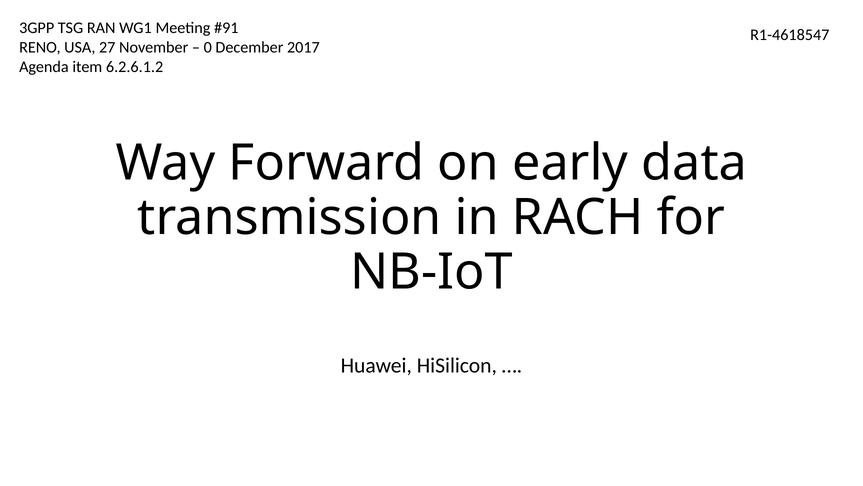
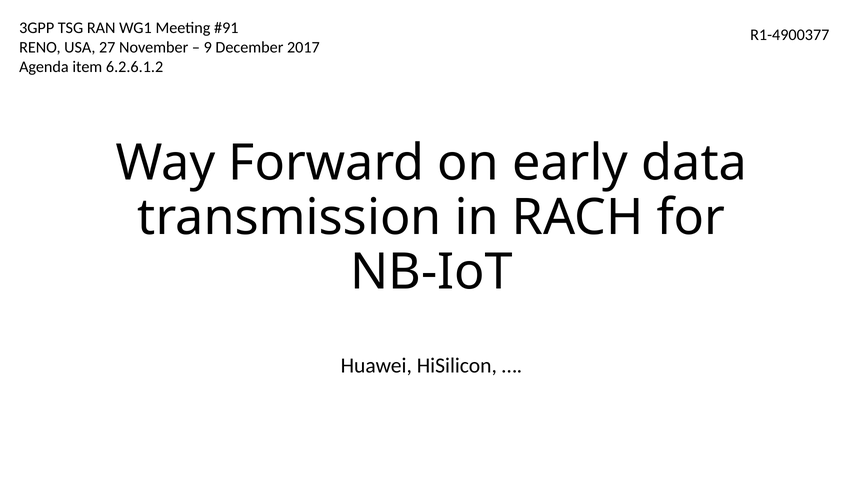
R1-4618547: R1-4618547 -> R1-4900377 (790, 35)
0: 0 -> 9 (208, 48)
